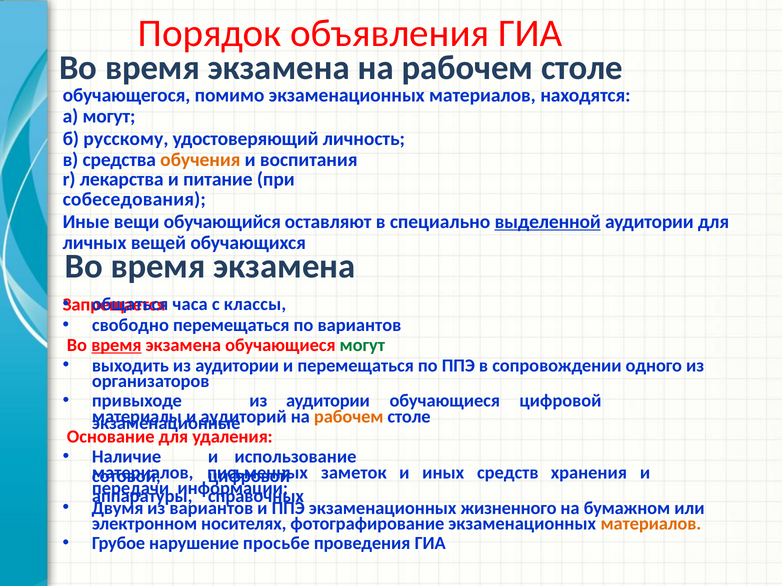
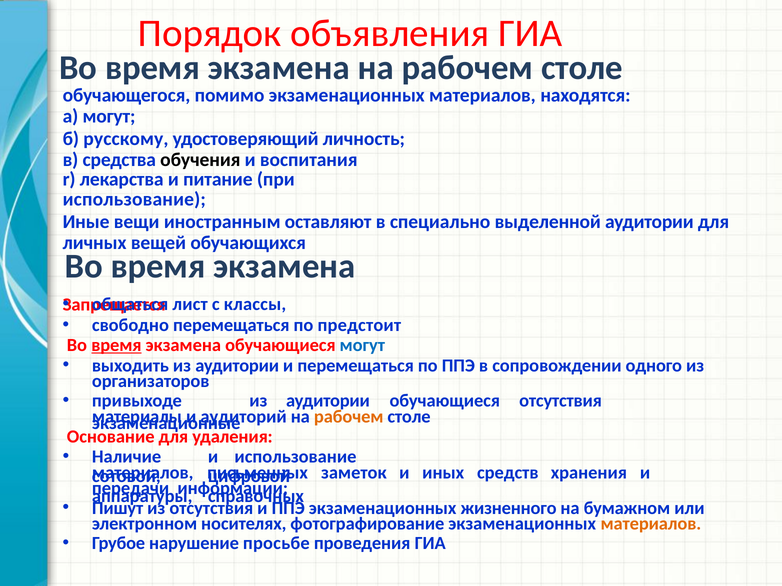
обучения colour: orange -> black (200, 160)
собеседования: собеседования -> использование (134, 199)
обучающийся: обучающийся -> иностранным (222, 222)
выделенной underline: present -> none (548, 222)
часа: часа -> лист (190, 304)
по вариантов: вариантов -> предстоит (359, 325)
могут colour: green -> blue (362, 345)
обучающиеся цифровой: цифровой -> отсутствия (561, 401)
Двумя: Двумя -> Пишут (118, 509)
из вариантов: вариантов -> отсутствия (211, 509)
